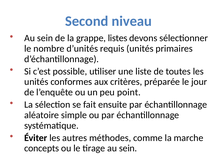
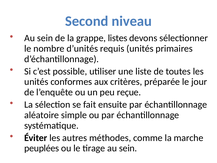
point: point -> reçue (129, 92)
concepts: concepts -> peuplées (42, 148)
